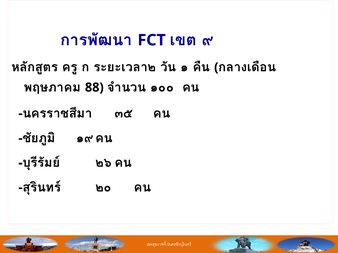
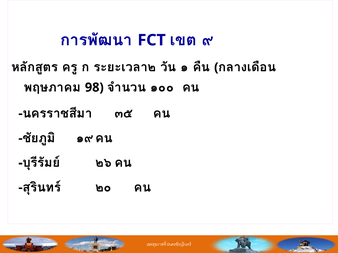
88: 88 -> 98 (94, 88)
